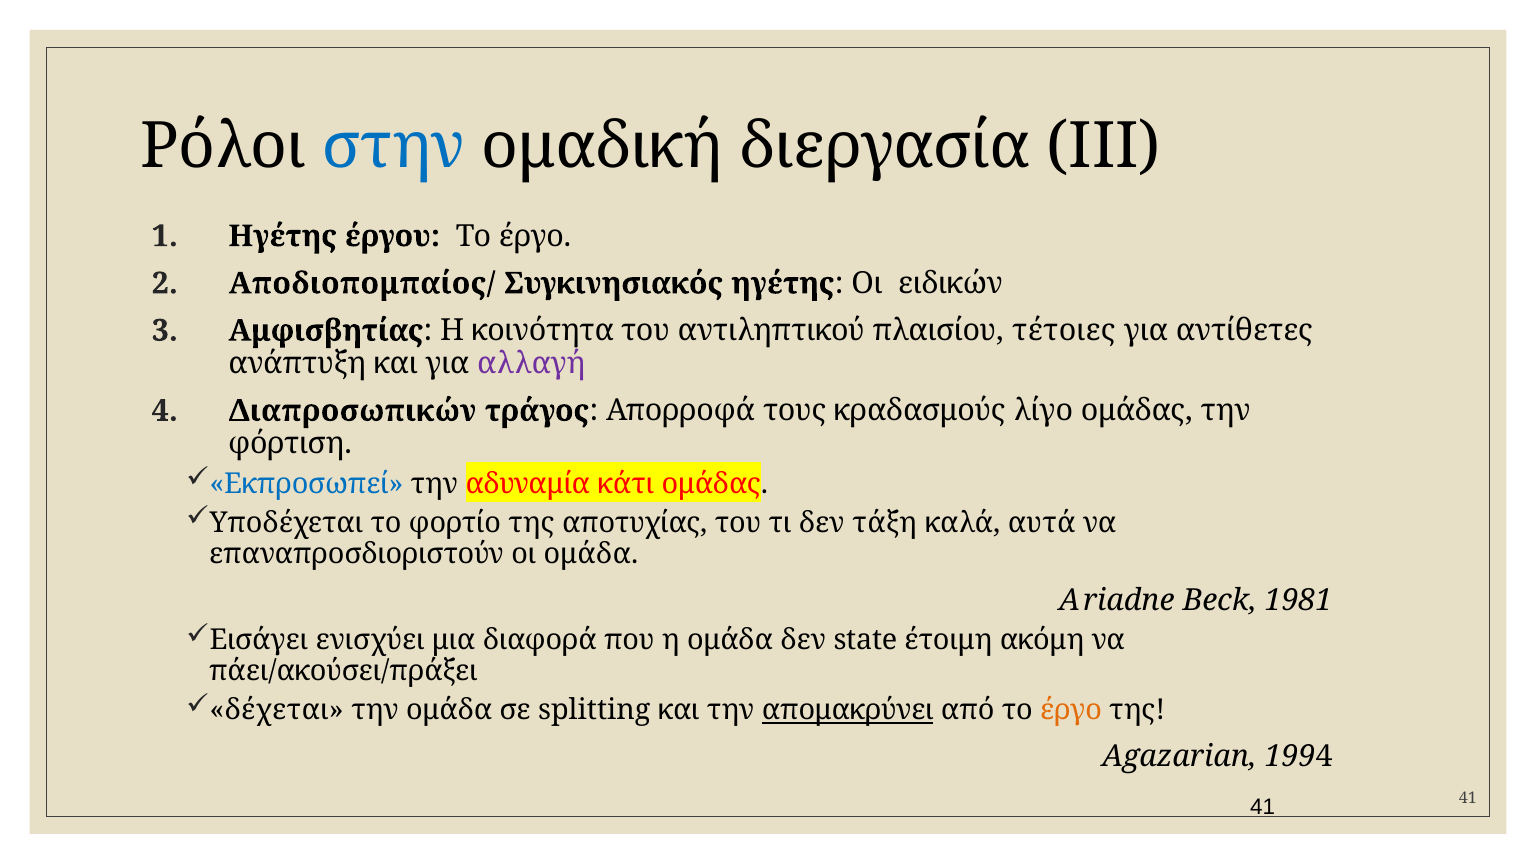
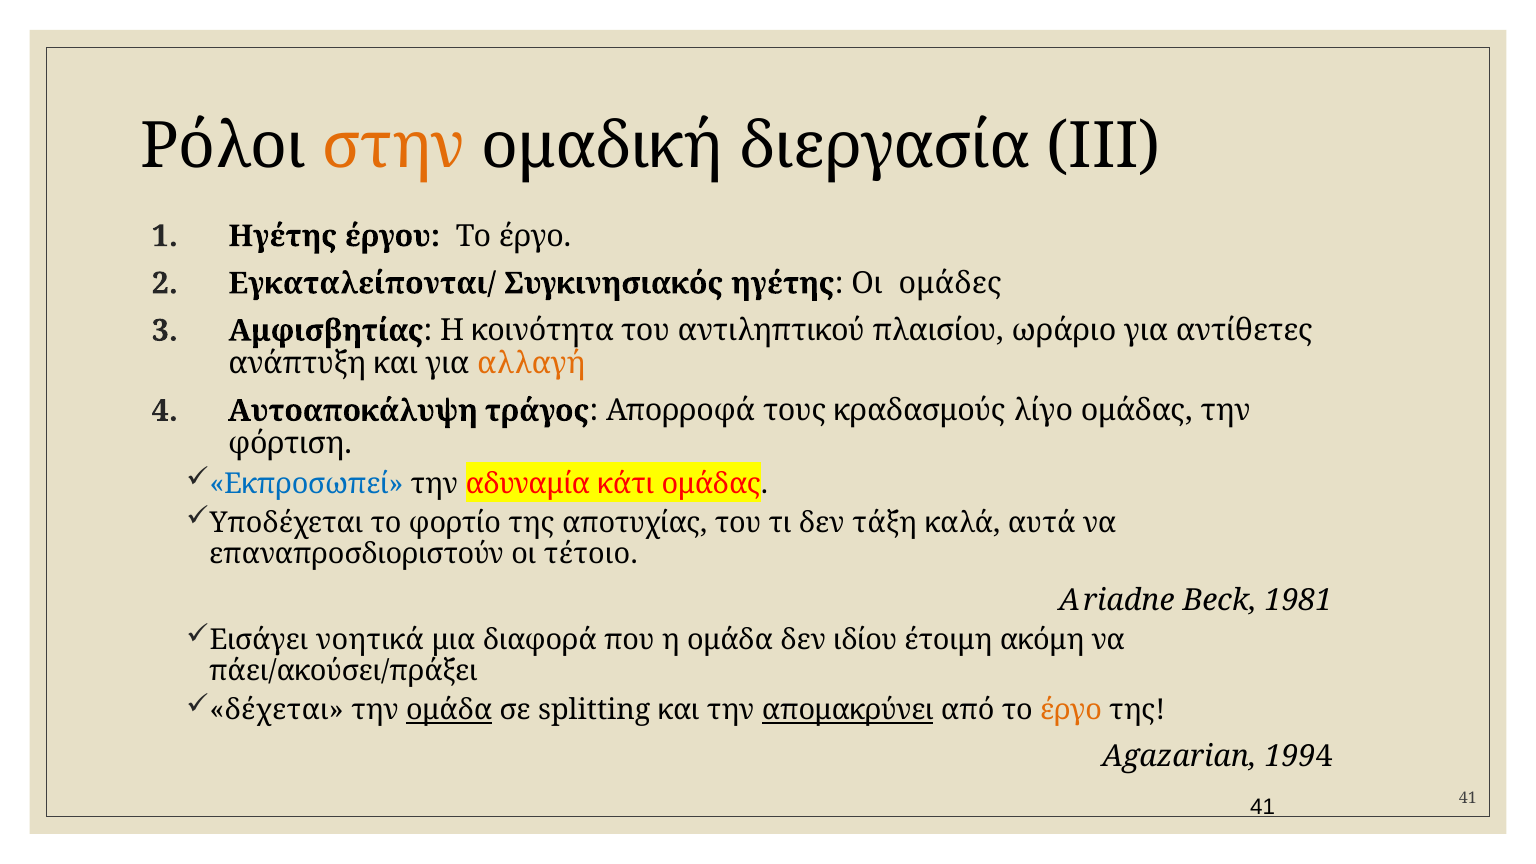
στην colour: blue -> orange (394, 147)
Αποδιοπομπαίος/: Αποδιοπομπαίος/ -> Εγκαταλείπονται/ (362, 283)
ειδικών: ειδικών -> ομάδες (950, 283)
τέτοιες: τέτοιες -> ωράριο (1064, 331)
αλλαγή colour: purple -> orange (531, 364)
Διαπροσωπικών: Διαπροσωπικών -> Αυτοαποκάλυψη (353, 411)
οι ομάδα: ομάδα -> τέτοιο (591, 554)
ενισχύει: ενισχύει -> νοητικά (370, 640)
state: state -> ιδίου (865, 640)
ομάδα underline: none -> present (449, 710)
